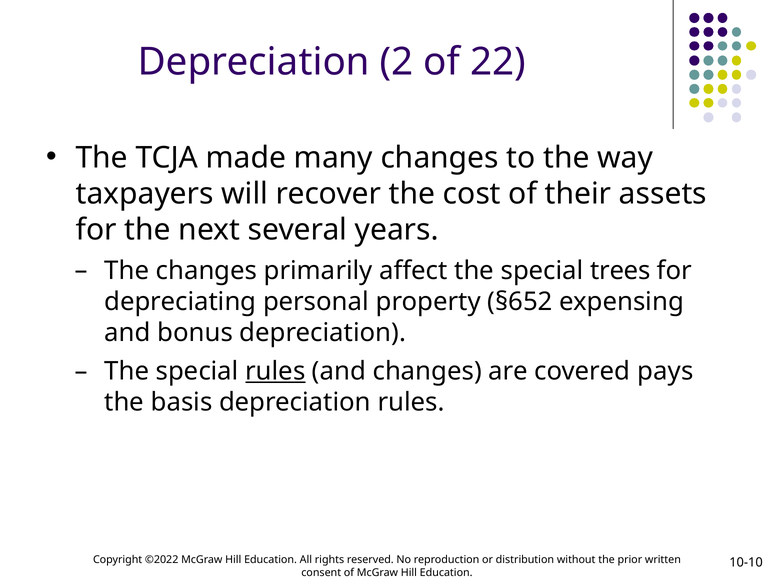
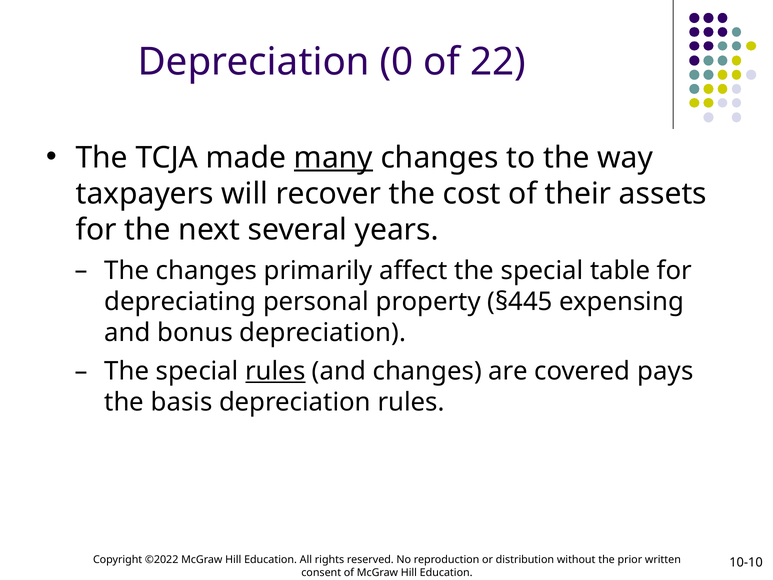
2: 2 -> 0 (397, 62)
many underline: none -> present (333, 158)
trees: trees -> table (620, 271)
§652: §652 -> §445 (520, 302)
